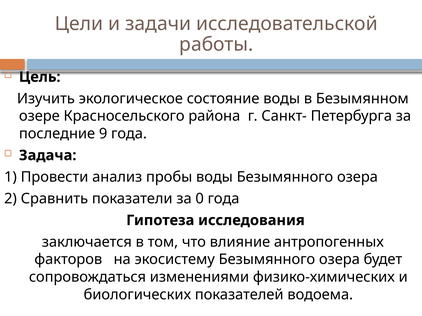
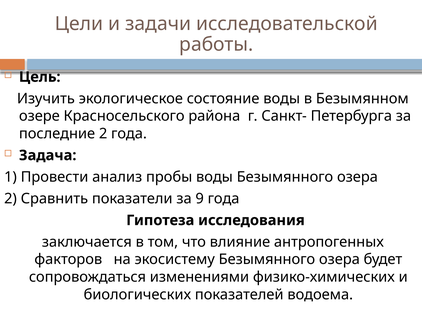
последние 9: 9 -> 2 (103, 134)
0: 0 -> 9 (200, 199)
